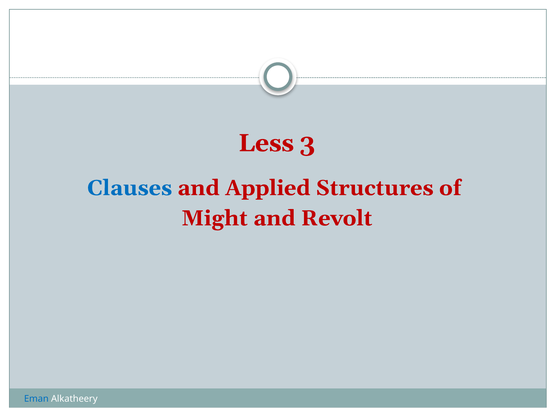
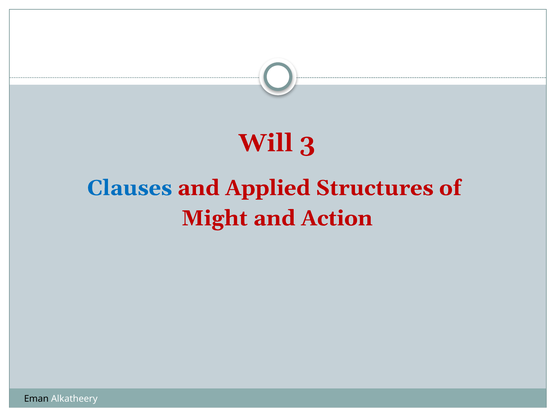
Less: Less -> Will (266, 143)
Revolt: Revolt -> Action (337, 218)
Eman colour: blue -> black (36, 399)
